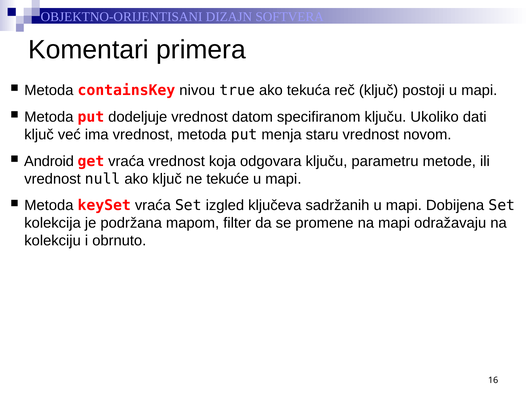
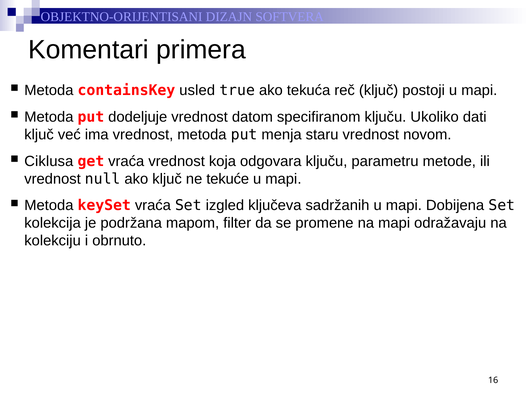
nivou: nivou -> usled (197, 90)
Android: Android -> Ciklusa (49, 161)
